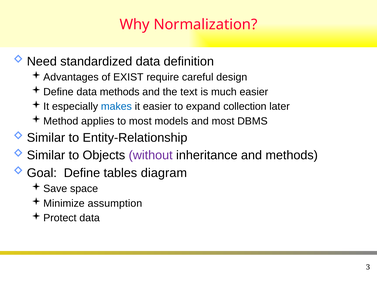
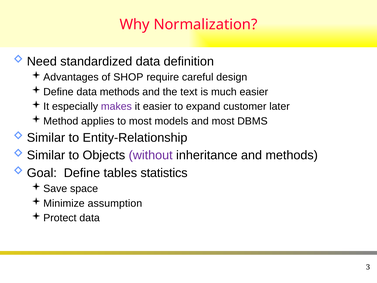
EXIST: EXIST -> SHOP (128, 77)
makes colour: blue -> purple (116, 106)
collection: collection -> customer (245, 106)
diagram: diagram -> statistics (164, 173)
